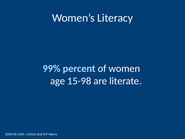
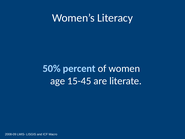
99%: 99% -> 50% (52, 68)
15-98: 15-98 -> 15-45 (79, 81)
